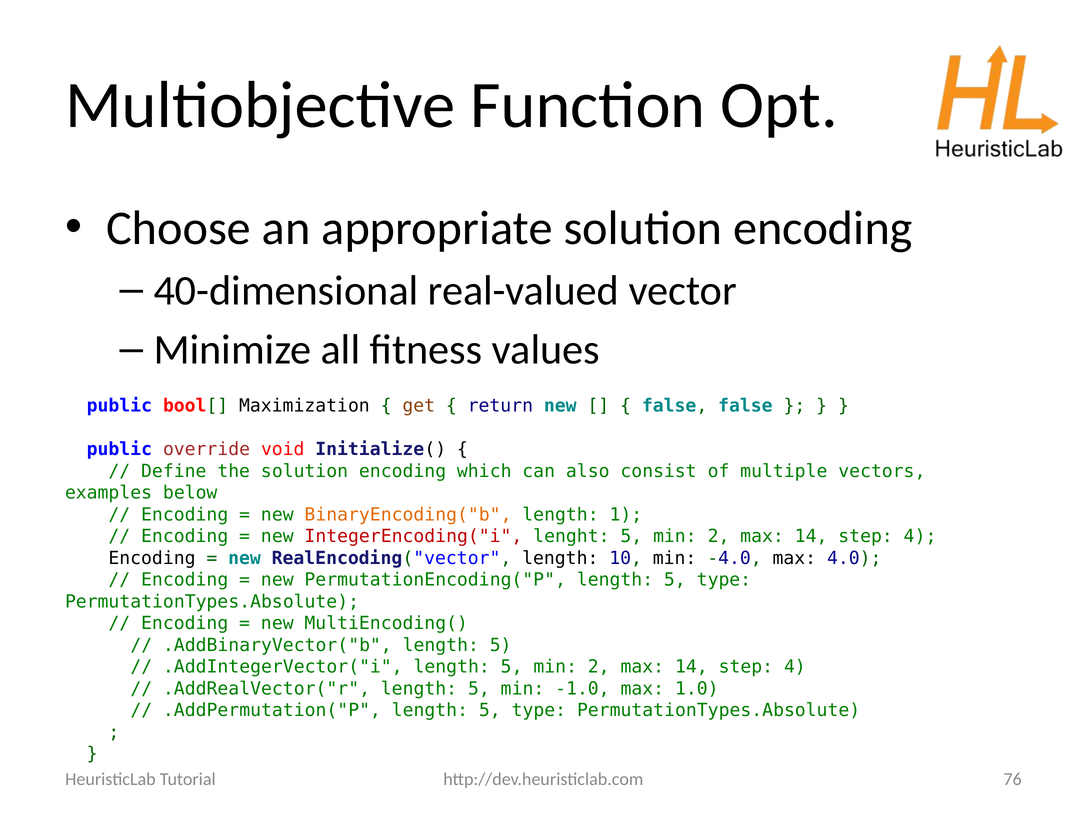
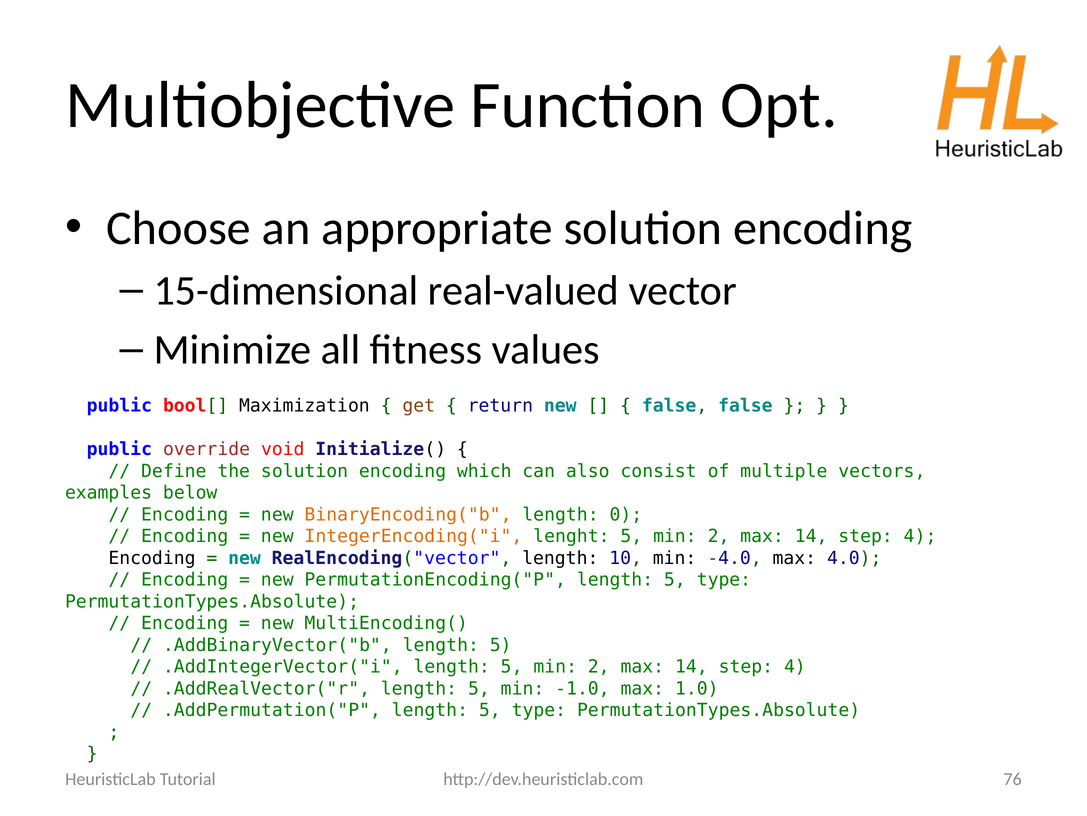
40-dimensional: 40-dimensional -> 15-dimensional (286, 290)
1: 1 -> 0 (626, 514)
IntegerEncoding("i colour: red -> orange (413, 536)
